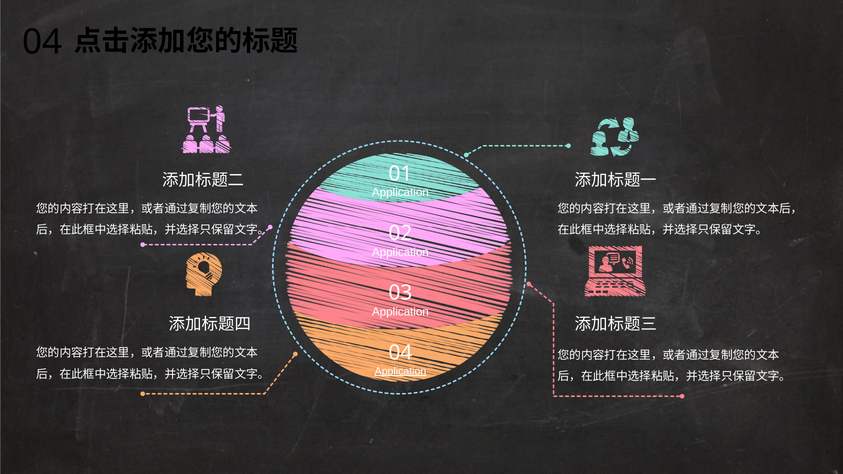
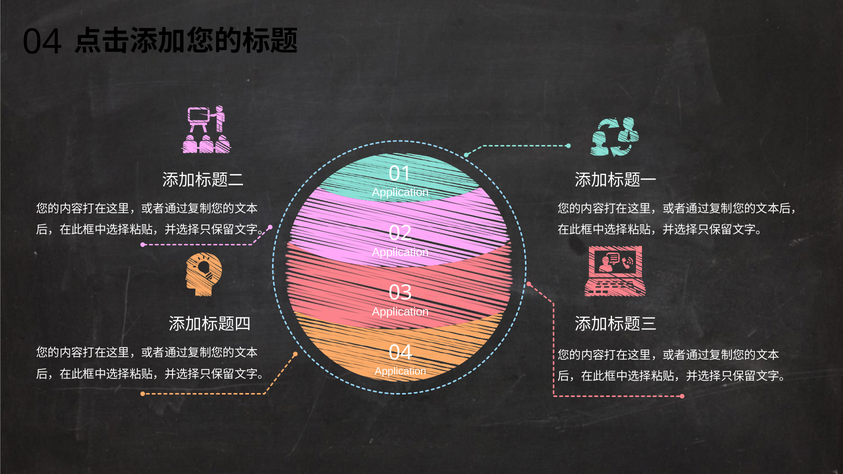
Application underline: present -> none (401, 371)
